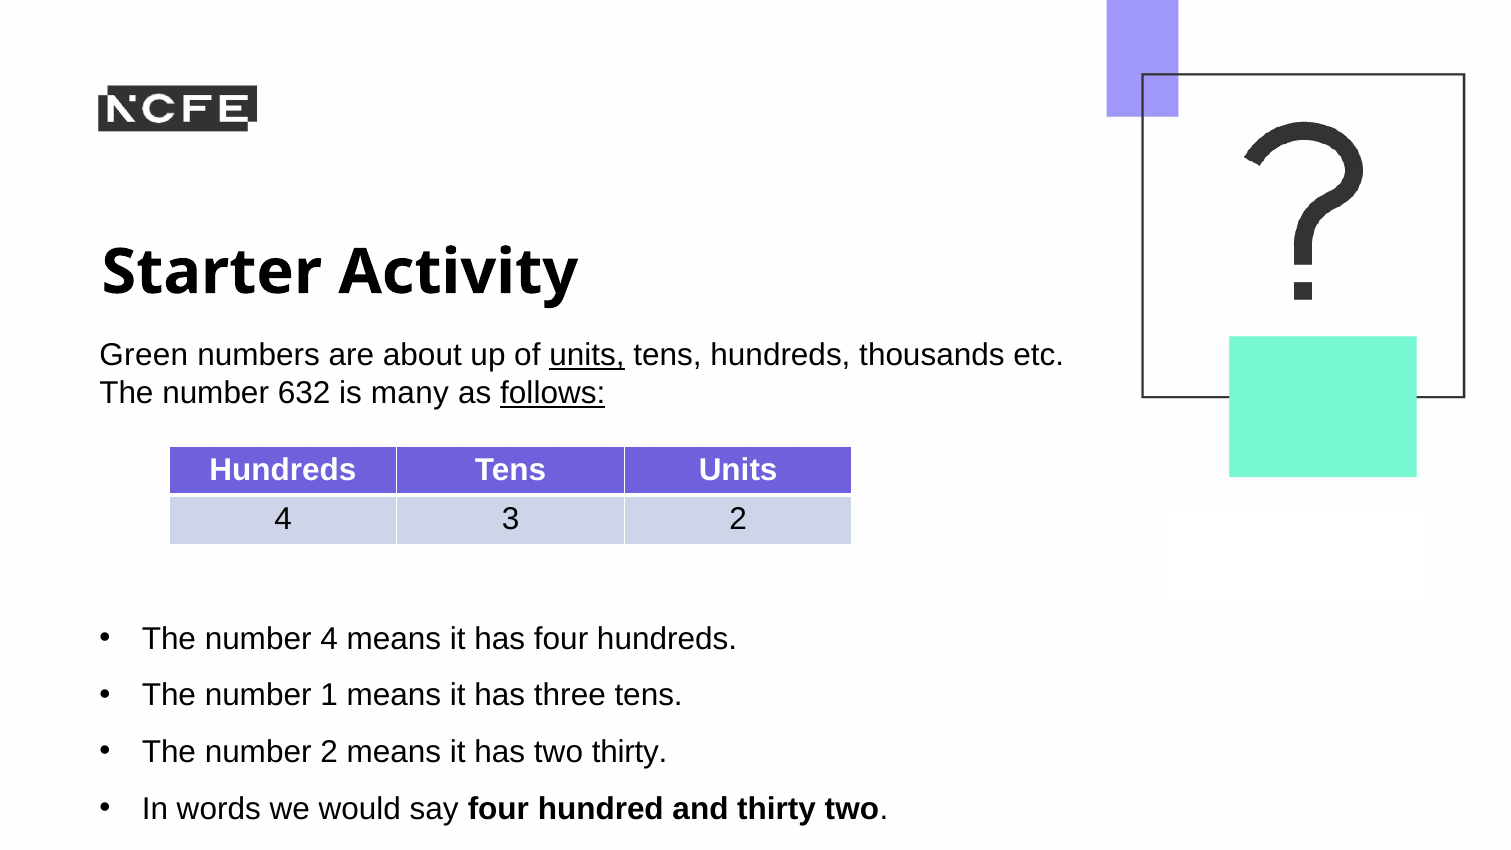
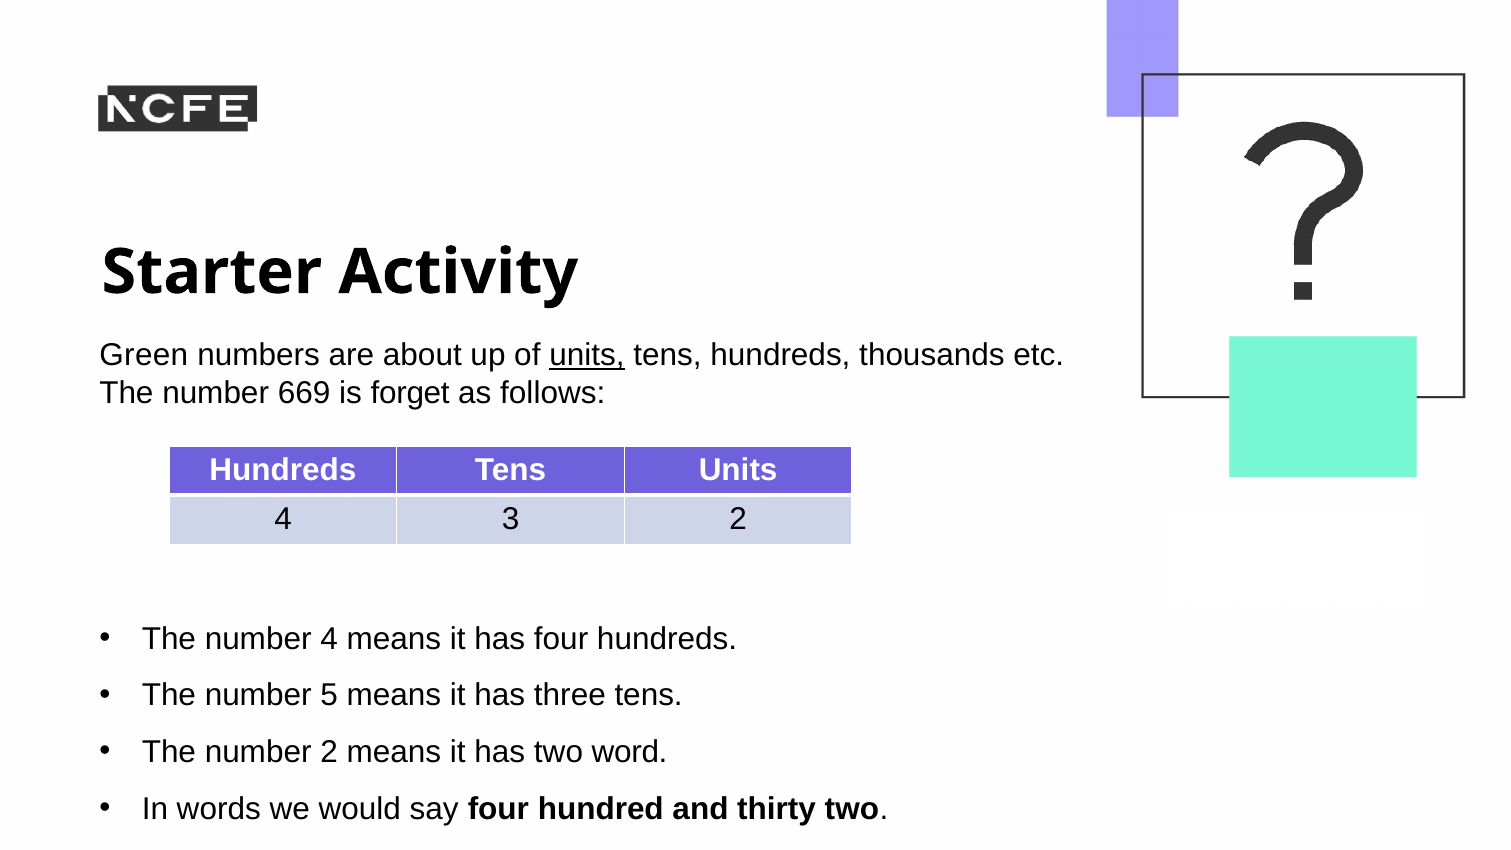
632: 632 -> 669 (304, 393)
many: many -> forget (410, 393)
follows underline: present -> none (553, 393)
1: 1 -> 5 (329, 696)
two thirty: thirty -> word (630, 752)
